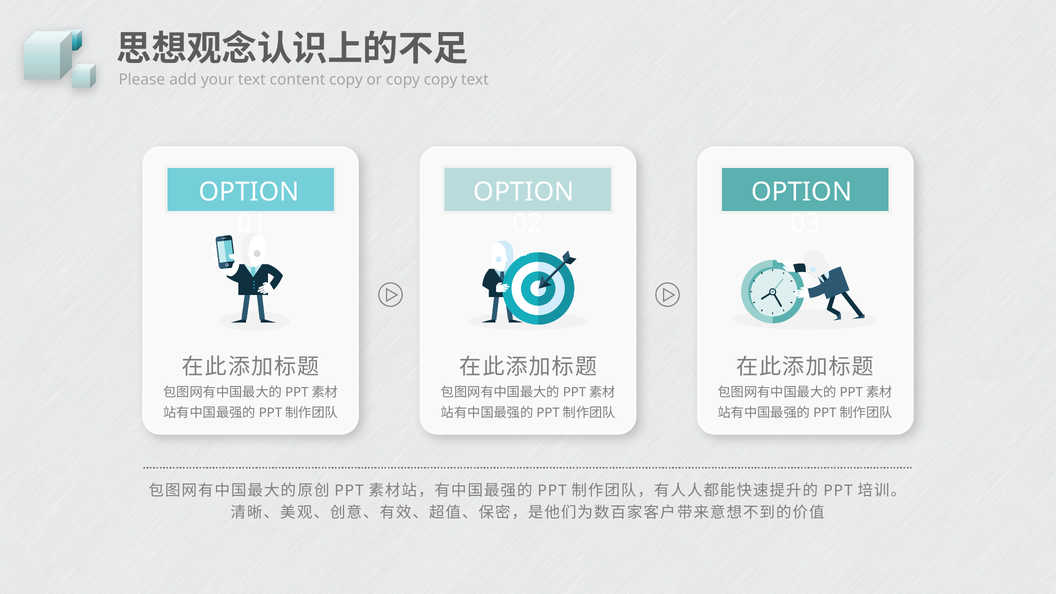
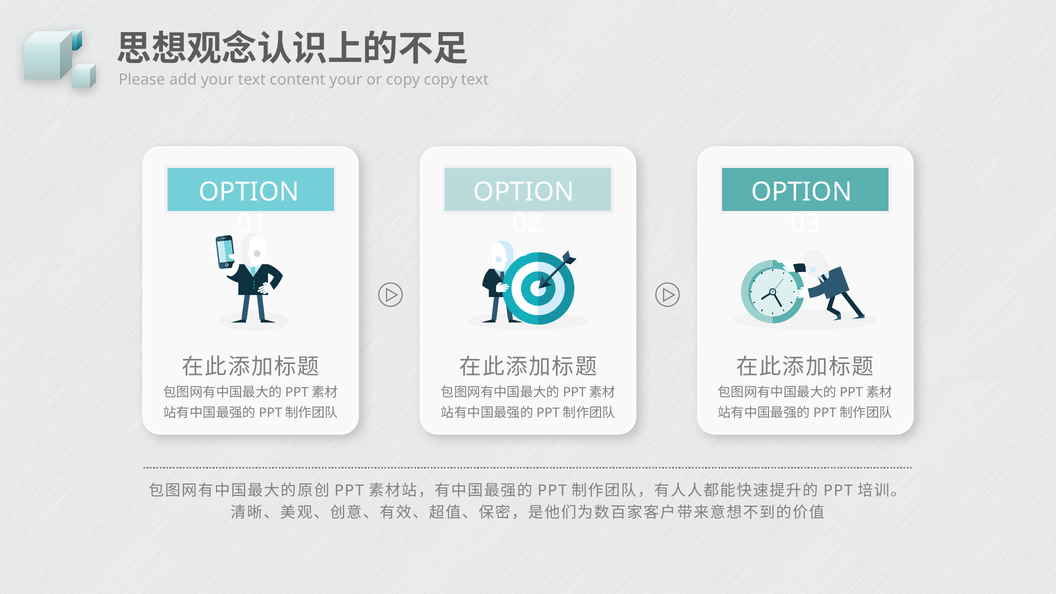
content copy: copy -> your (346, 80)
